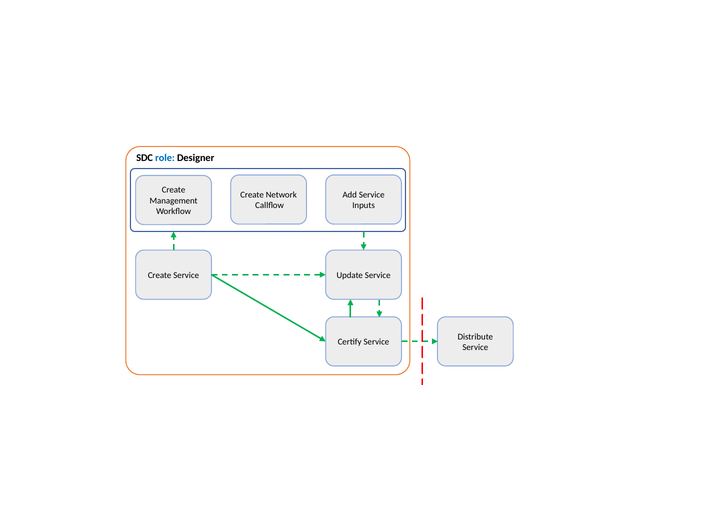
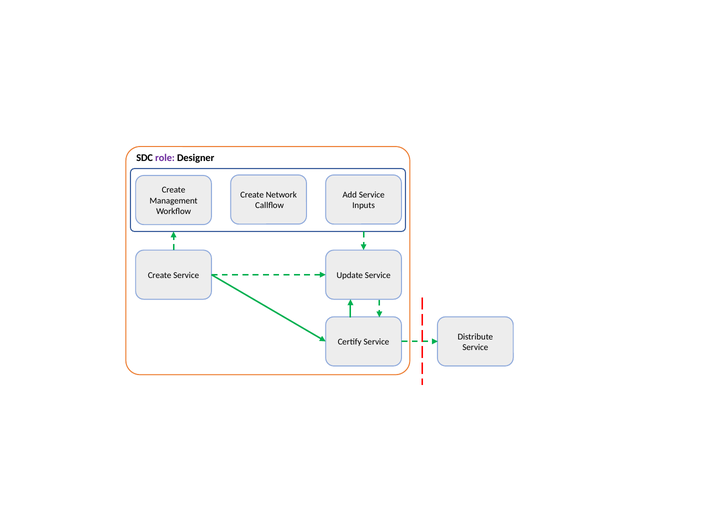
role colour: blue -> purple (165, 158)
